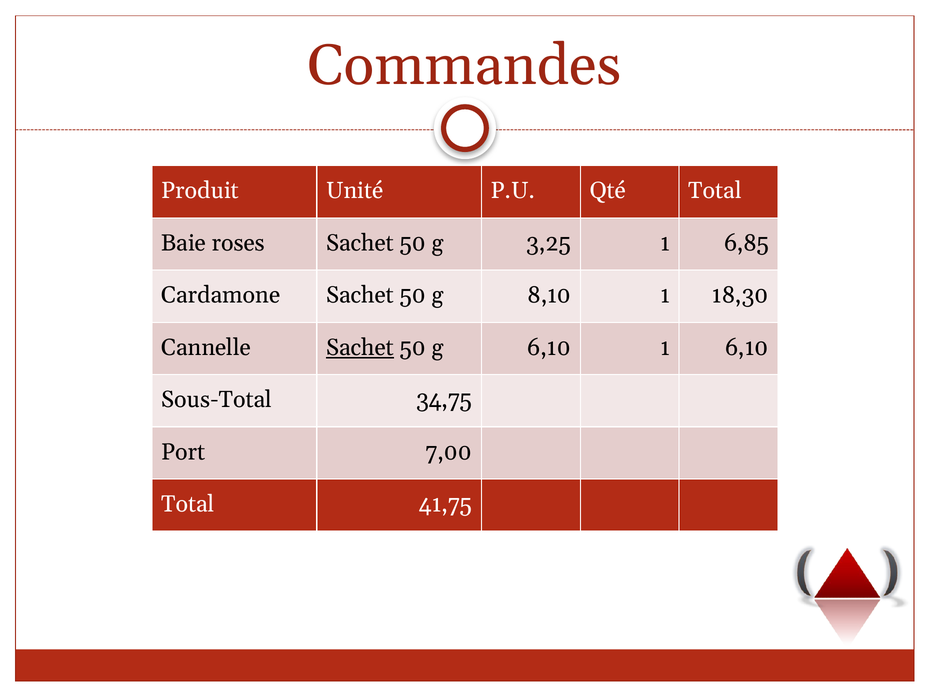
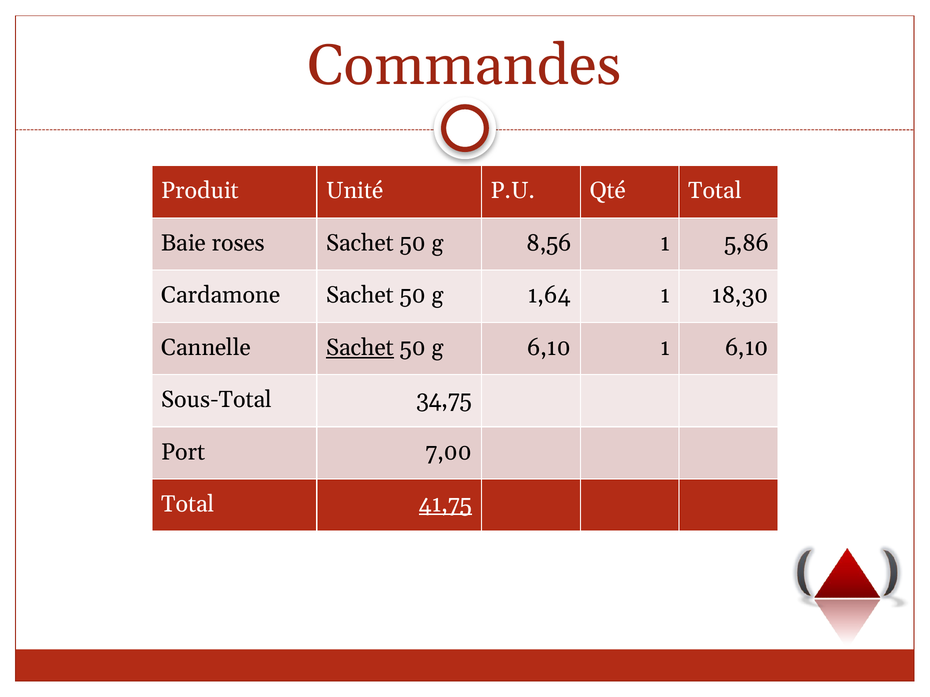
3,25: 3,25 -> 8,56 (549, 243)
6,85: 6,85 -> 5,86 (747, 243)
8,10: 8,10 -> 1,64 (549, 296)
41,75 underline: none -> present (446, 505)
